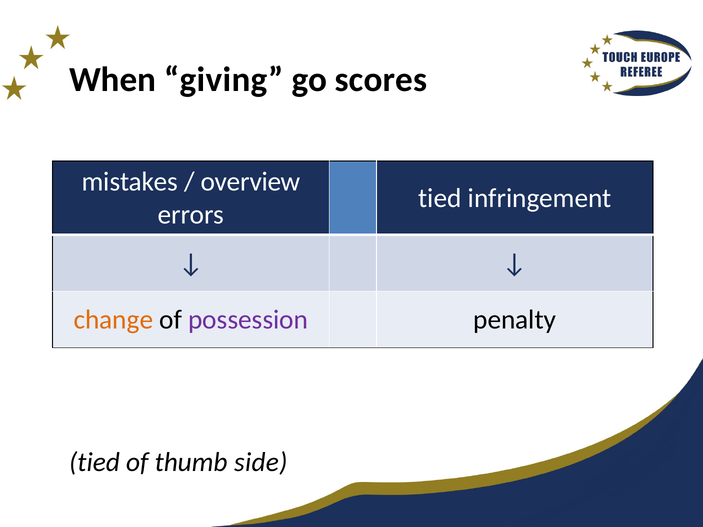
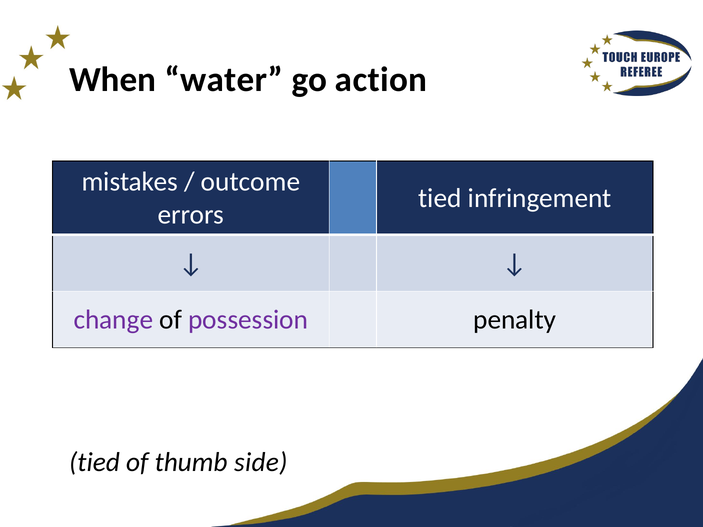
giving: giving -> water (224, 79)
scores: scores -> action (381, 79)
overview: overview -> outcome (250, 182)
change colour: orange -> purple (113, 320)
